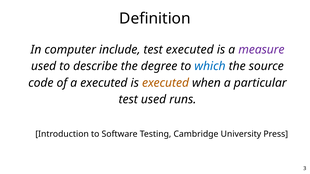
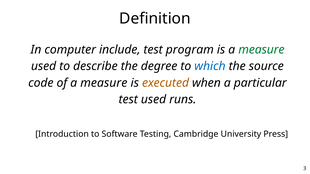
test executed: executed -> program (190, 50)
measure colour: purple -> green (261, 50)
of a executed: executed -> measure (104, 83)
